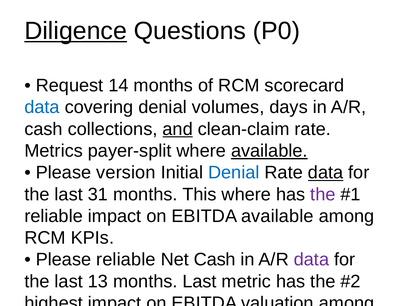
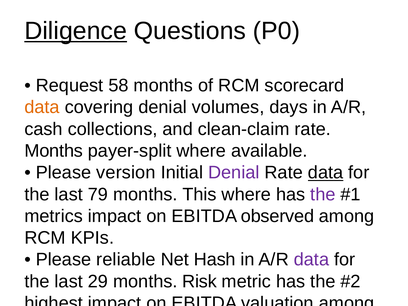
14: 14 -> 58 (118, 86)
data colour: blue -> orange (42, 107)
and underline: present -> none (178, 129)
Metrics: Metrics -> Months (54, 151)
available underline: present -> none (269, 151)
Denial colour: blue -> purple (234, 173)
31: 31 -> 79 (98, 194)
reliable: reliable -> metrics (54, 216)
EBITDA available: available -> observed (278, 216)
Net Cash: Cash -> Hash (215, 260)
13: 13 -> 29 (98, 281)
months Last: Last -> Risk (200, 281)
